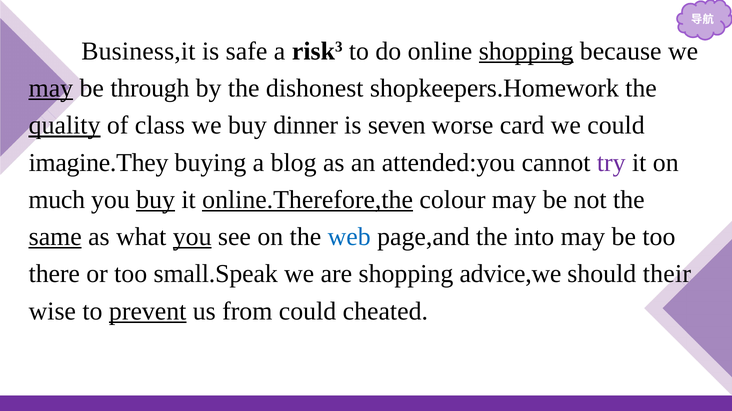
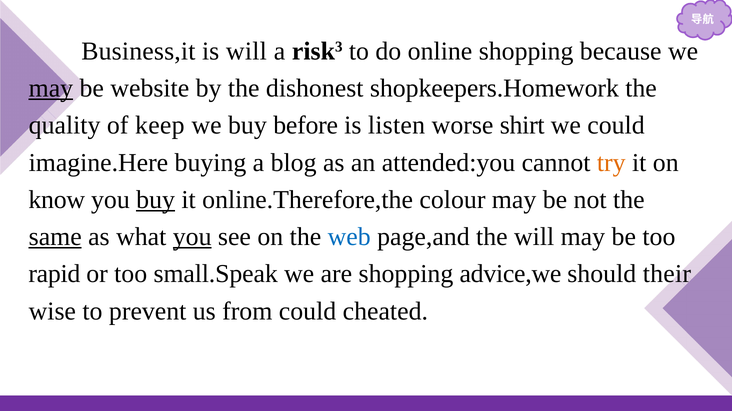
is safe: safe -> will (246, 51)
shopping underline: present -> none (526, 51)
through: through -> website (150, 88)
quality underline: present -> none (65, 126)
class: class -> keep (160, 126)
dinner: dinner -> before (306, 126)
seven: seven -> listen (396, 126)
card: card -> shirt (522, 126)
imagine.They: imagine.They -> imagine.Here (98, 163)
try colour: purple -> orange (611, 163)
much: much -> know (57, 200)
online.Therefore,the underline: present -> none (308, 200)
the into: into -> will (534, 237)
there: there -> rapid (54, 274)
prevent underline: present -> none (148, 312)
